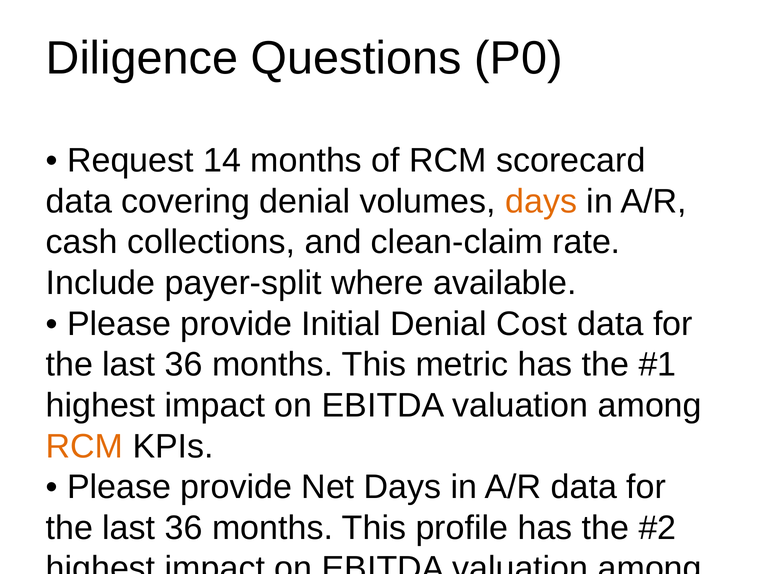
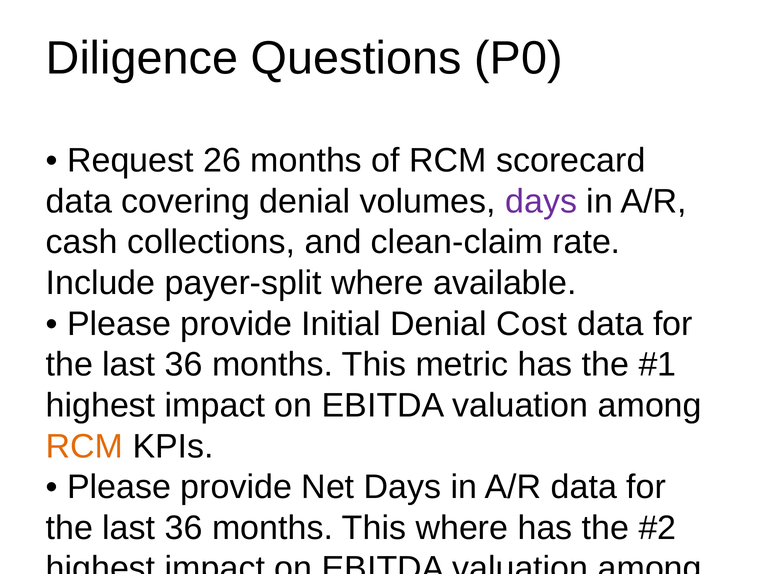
14: 14 -> 26 (222, 160)
days colour: orange -> purple (541, 201)
This profile: profile -> where (462, 528)
